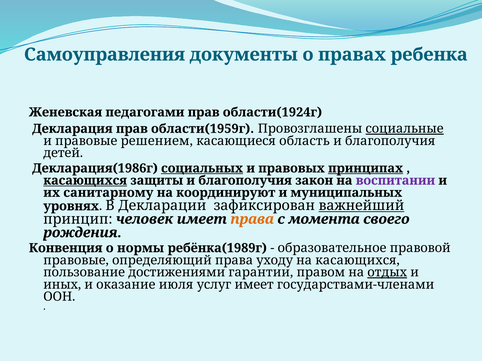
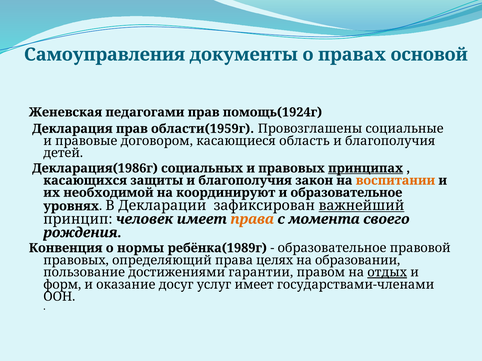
ребенка: ребенка -> основой (429, 55)
области(1924г: области(1924г -> помощь(1924г (272, 112)
социальные underline: present -> none (405, 129)
решением: решением -> договором (157, 141)
социальных underline: present -> none (202, 168)
касающихся underline: present -> none (85, 181)
воспитании colour: purple -> orange (395, 181)
санитарному: санитарному -> необходимой (108, 193)
и муниципальных: муниципальных -> образовательное (346, 193)
правовые: правовые -> правовых (76, 261)
уходу: уходу -> целях (275, 261)
на касающихся: касающихся -> образовании (358, 261)
иных: иных -> форм (62, 285)
июля: июля -> досуг (176, 285)
